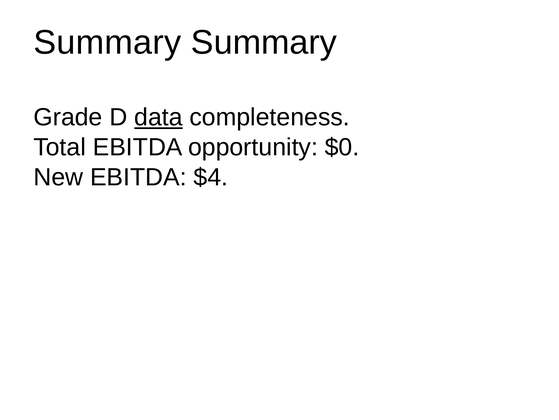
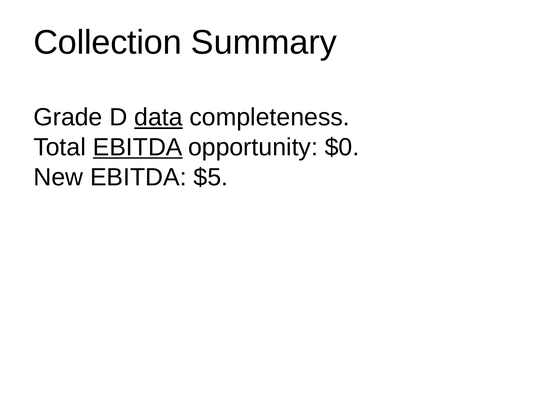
Summary: Summary -> Collection (108, 42)
EBITDA underline: none -> present (138, 147)
$4: $4 -> $5 (211, 177)
